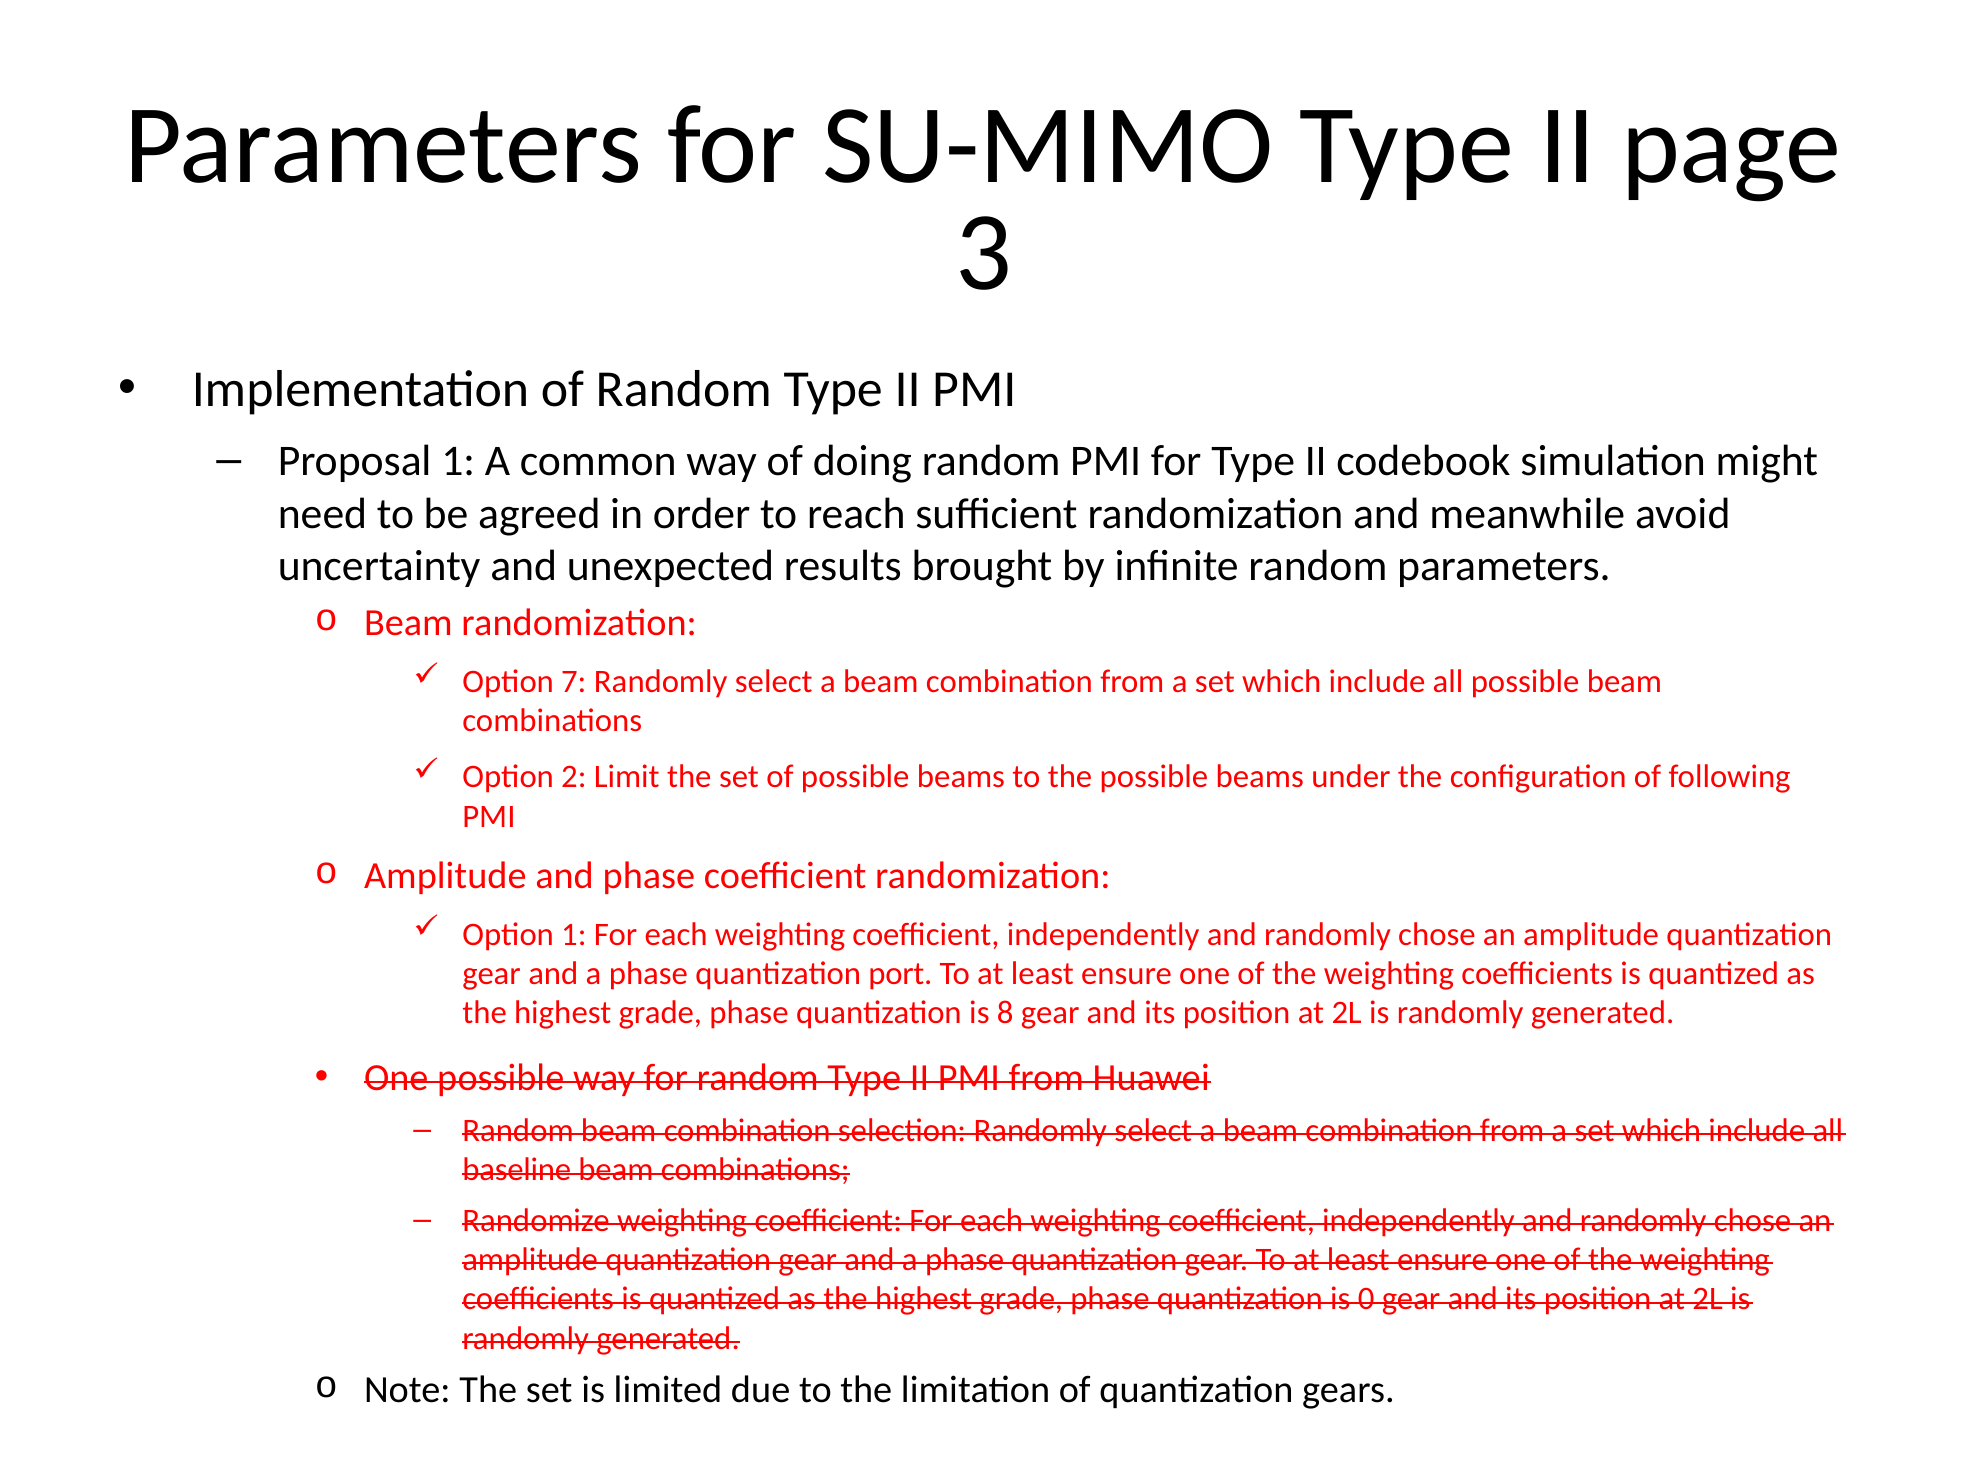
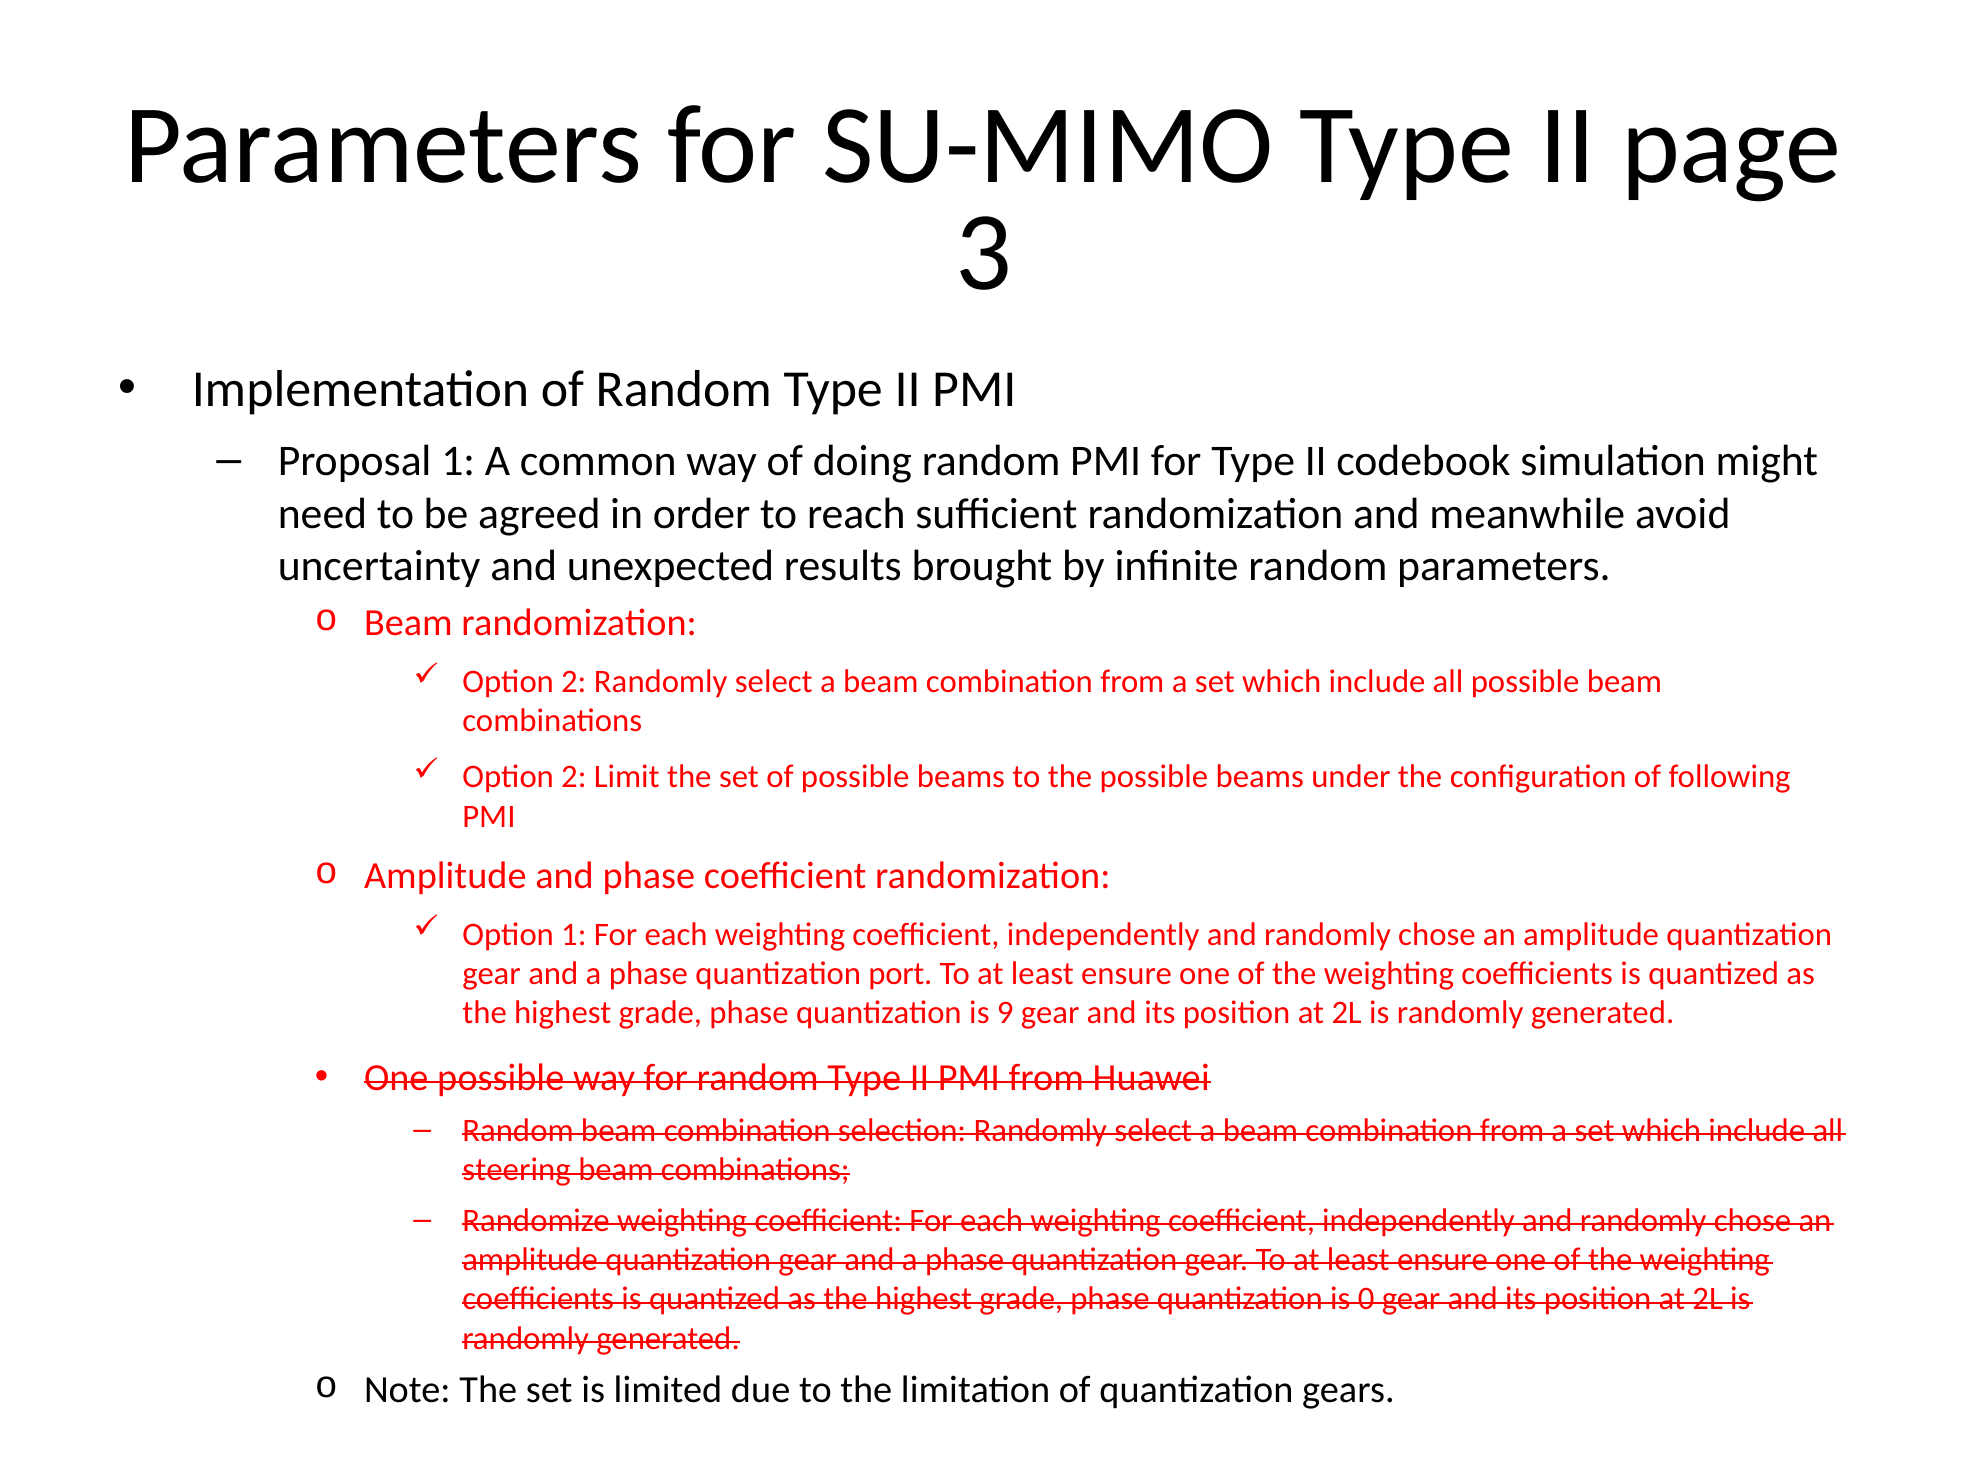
7: 7 -> 2 (574, 682)
8: 8 -> 9 (1005, 1013)
baseline: baseline -> steering (517, 1170)
